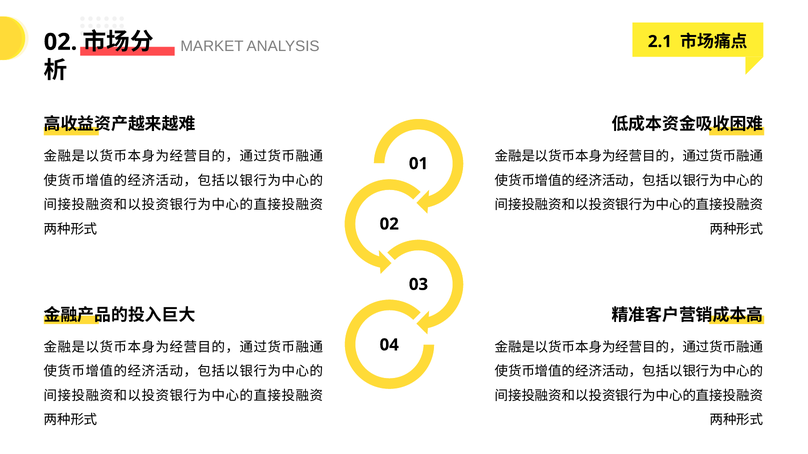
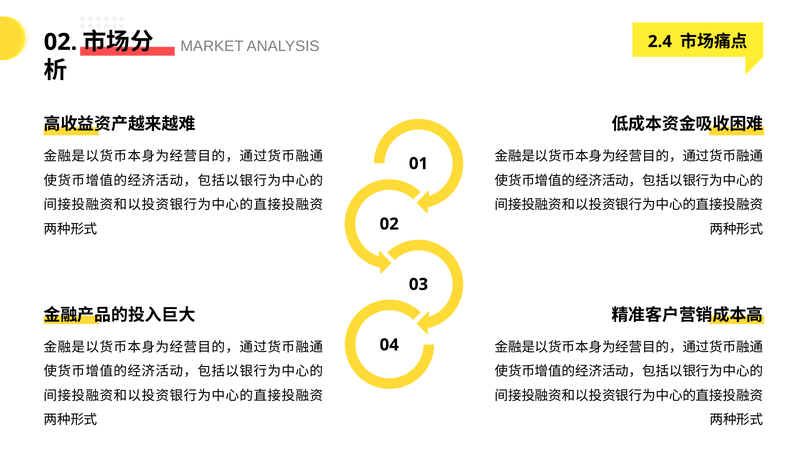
2.1: 2.1 -> 2.4 (660, 42)
